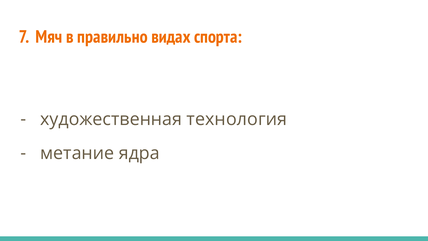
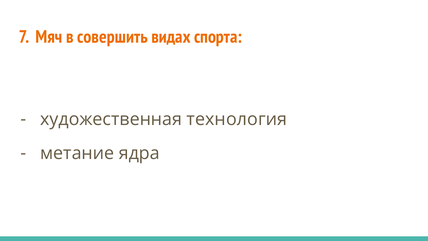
правильно: правильно -> совершить (112, 37)
